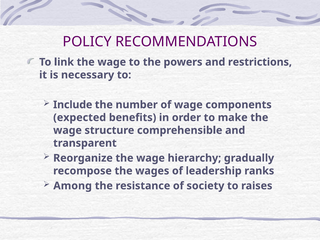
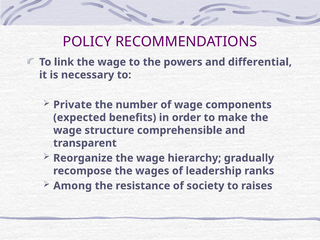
restrictions: restrictions -> differential (260, 62)
Include: Include -> Private (73, 105)
